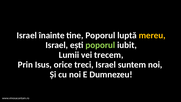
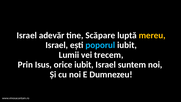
înainte: înainte -> adevăr (52, 35)
tine Poporul: Poporul -> Scăpare (100, 35)
poporul colour: light green -> light blue (100, 45)
orice treci: treci -> iubit (84, 65)
